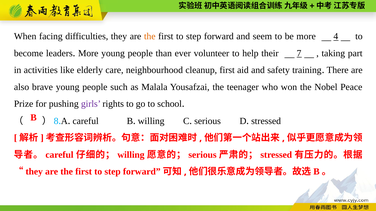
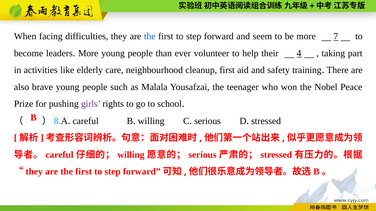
the colour: orange -> blue (150, 36)
4: 4 -> 7 (336, 36)
7: 7 -> 4 (299, 53)
